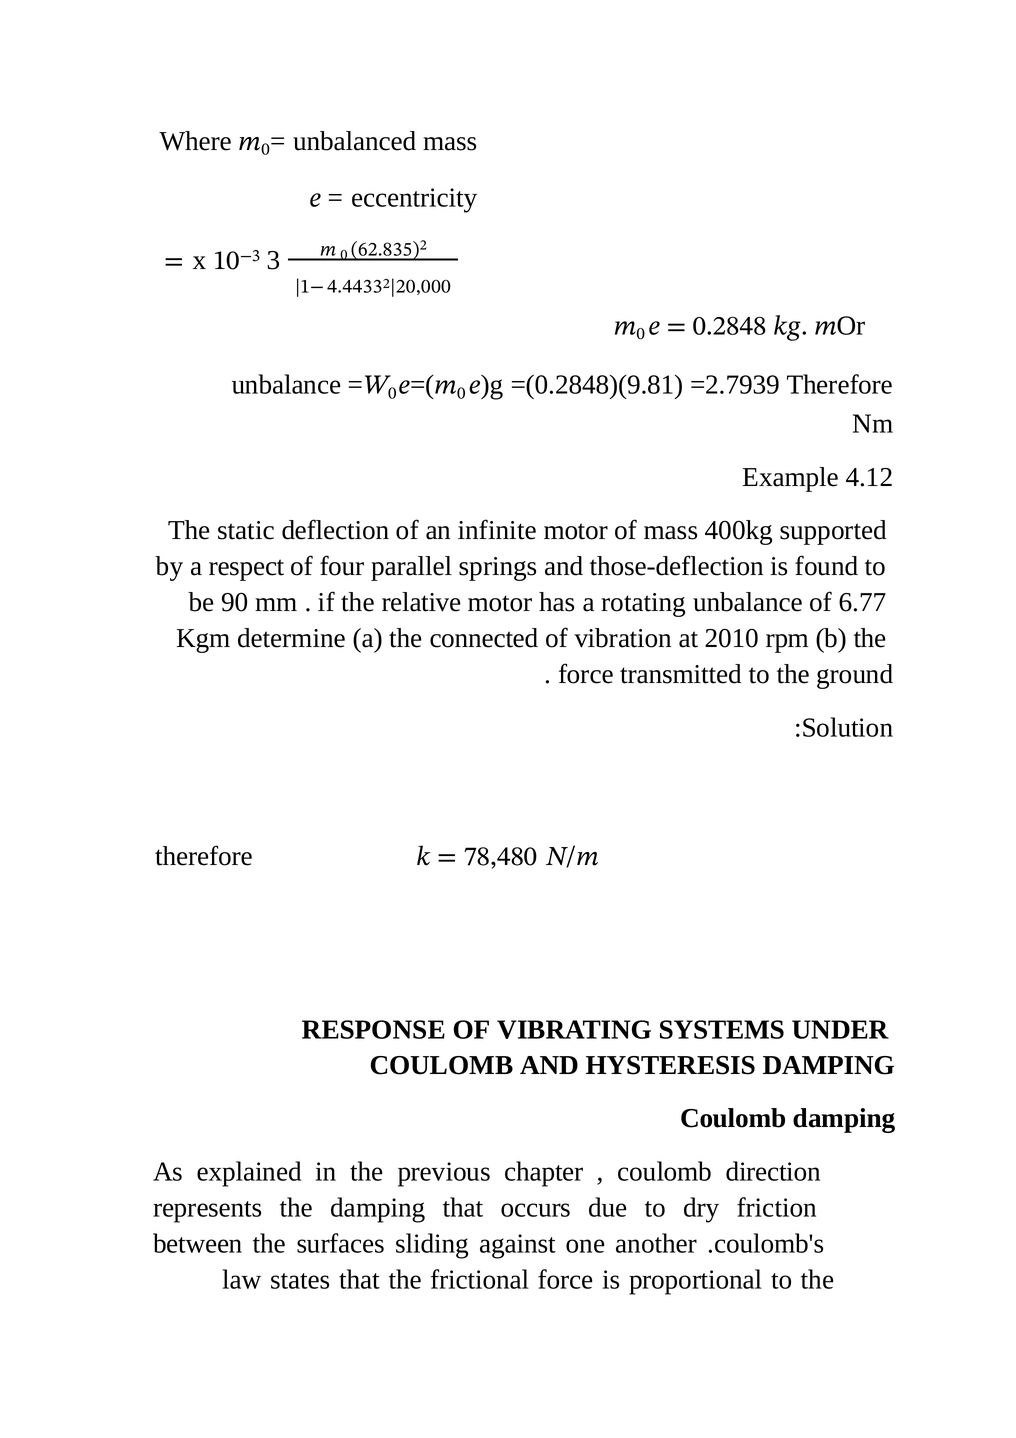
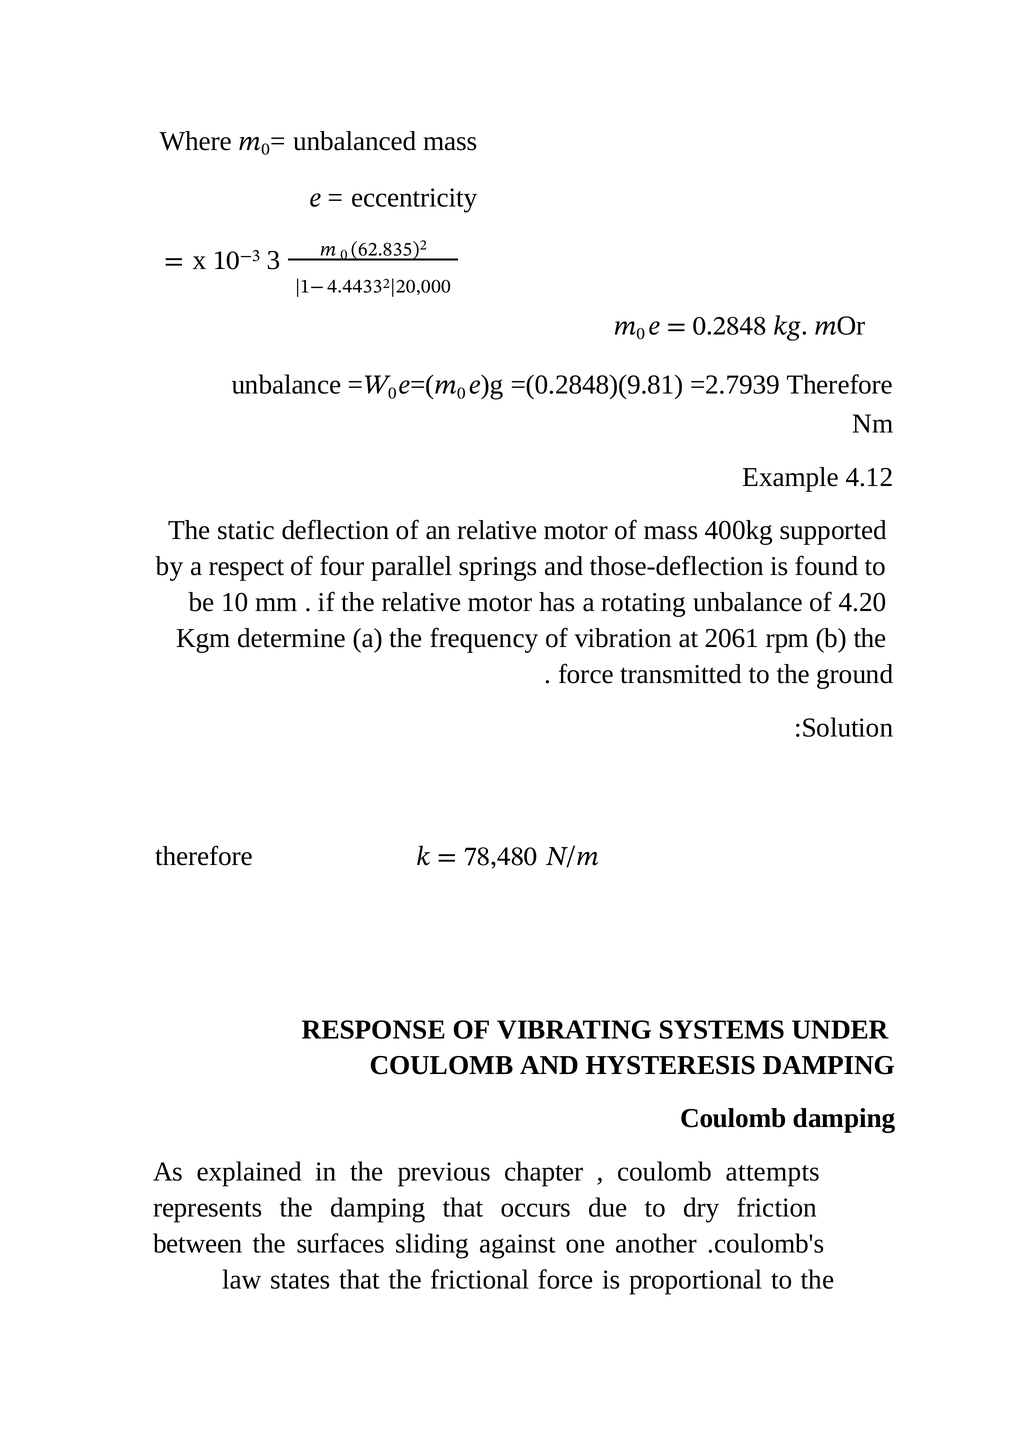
an infinite: infinite -> relative (497, 530)
be 90: 90 -> 10 (235, 602)
6.77: 6.77 -> 4.20 (862, 602)
connected: connected -> frequency (484, 638)
2010: 2010 -> 2061 (732, 638)
direction: direction -> attempts (773, 1171)
